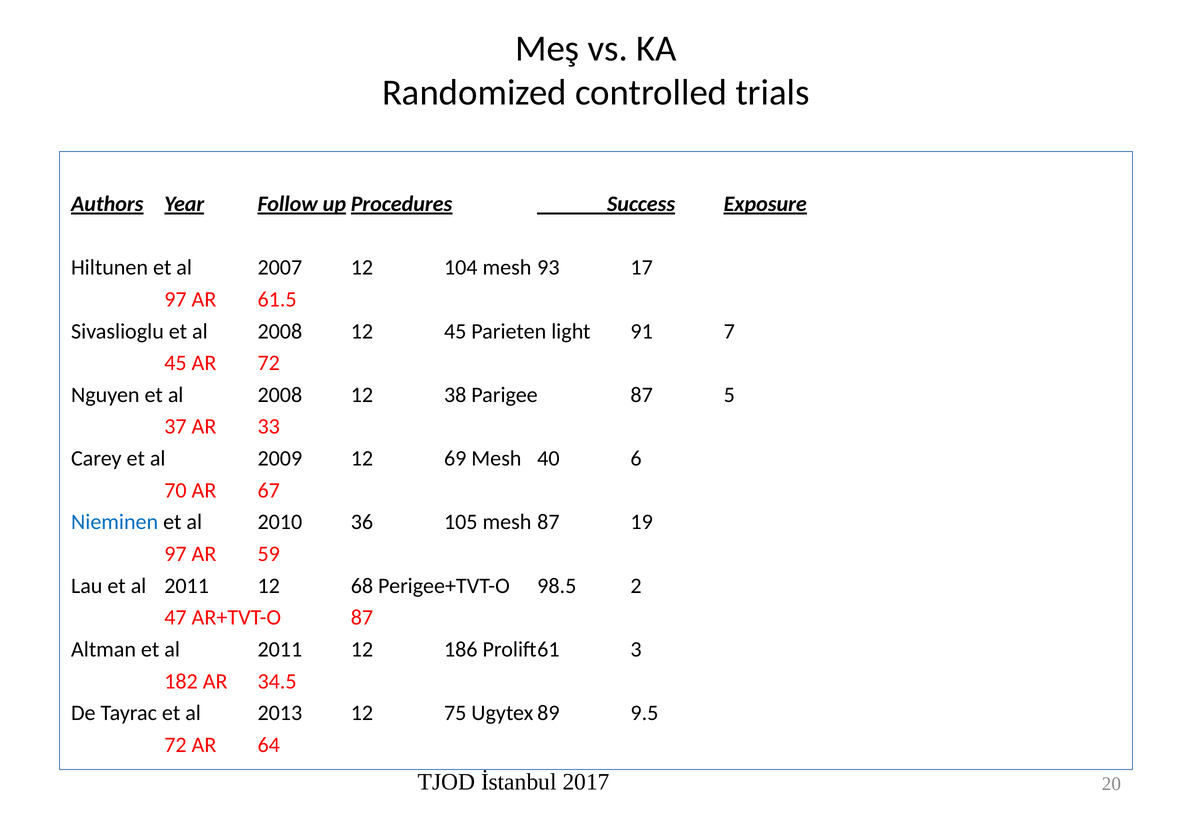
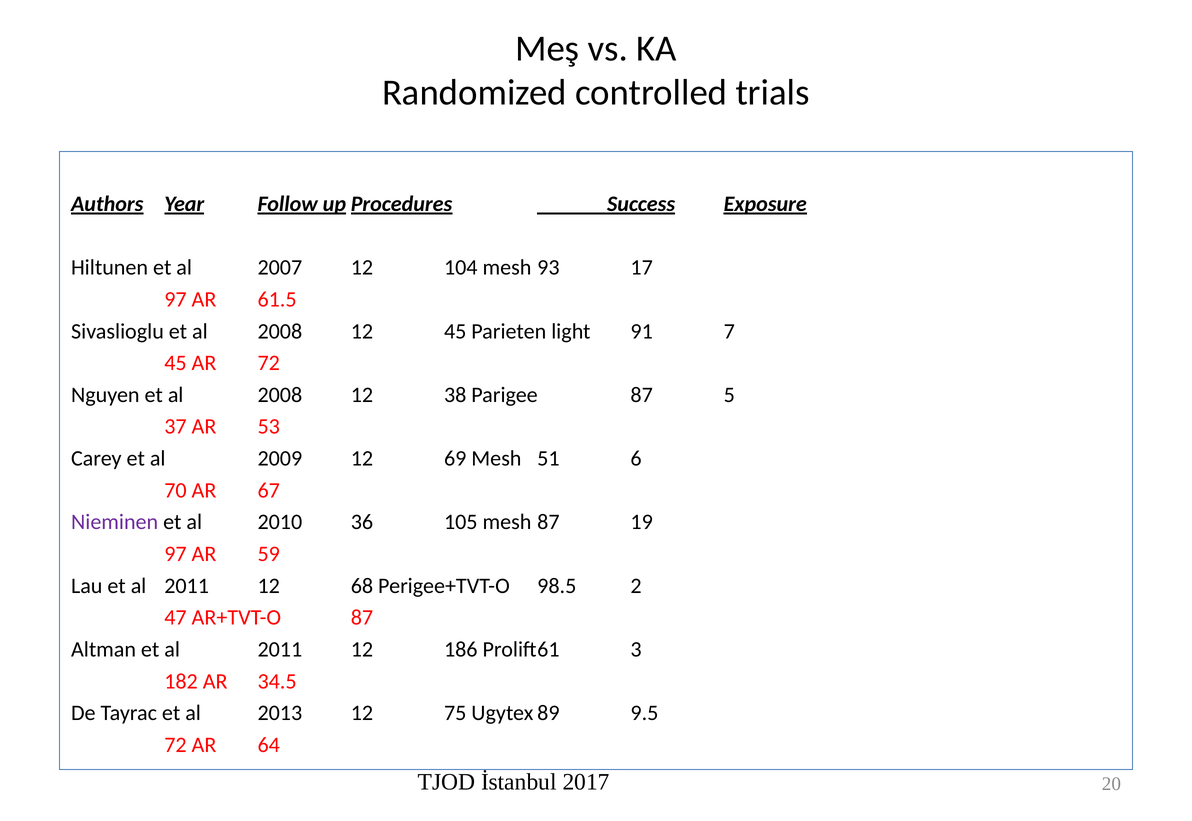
33: 33 -> 53 (269, 427)
40: 40 -> 51 (548, 459)
Nieminen colour: blue -> purple (115, 523)
